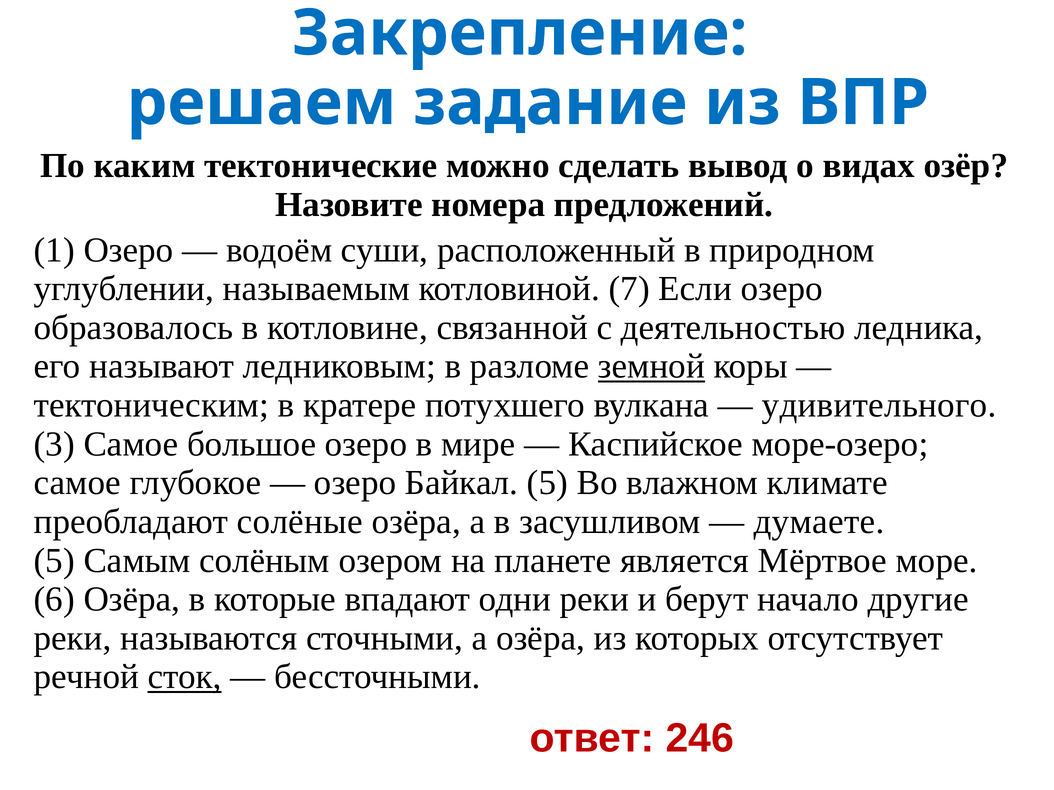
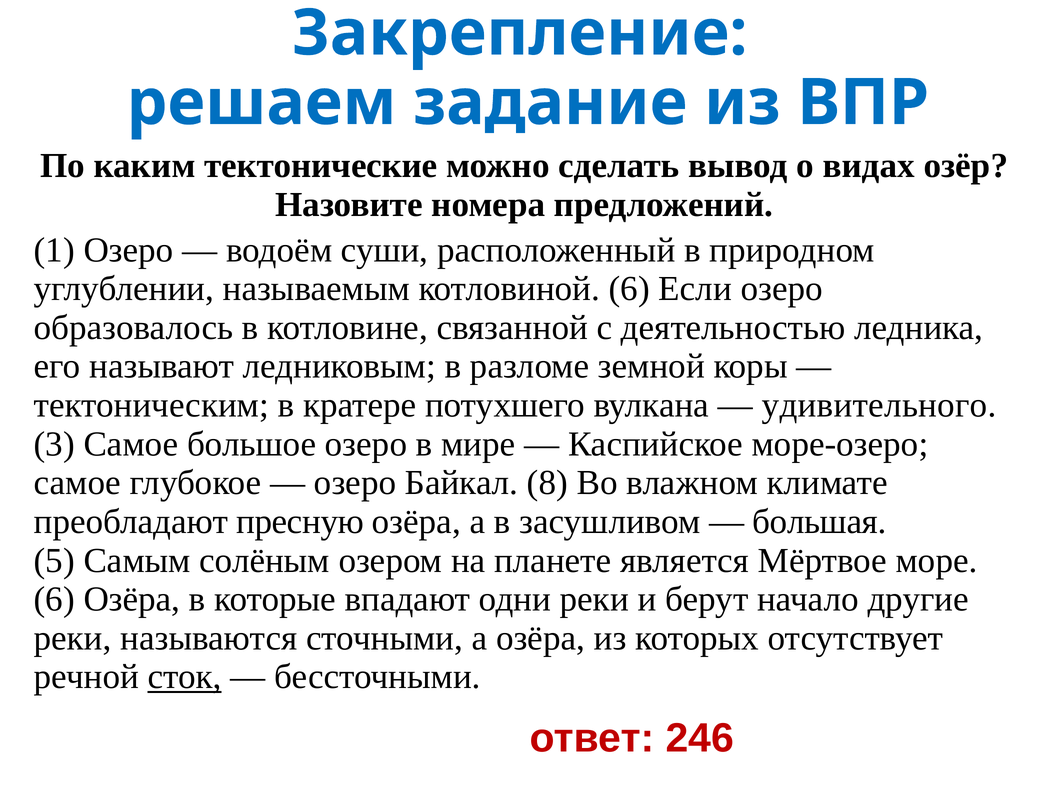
котловиной 7: 7 -> 6 (629, 289)
земной underline: present -> none (651, 367)
Байкал 5: 5 -> 8 (547, 483)
солёные: солёные -> пресную (300, 522)
думаете: думаете -> большая (819, 522)
